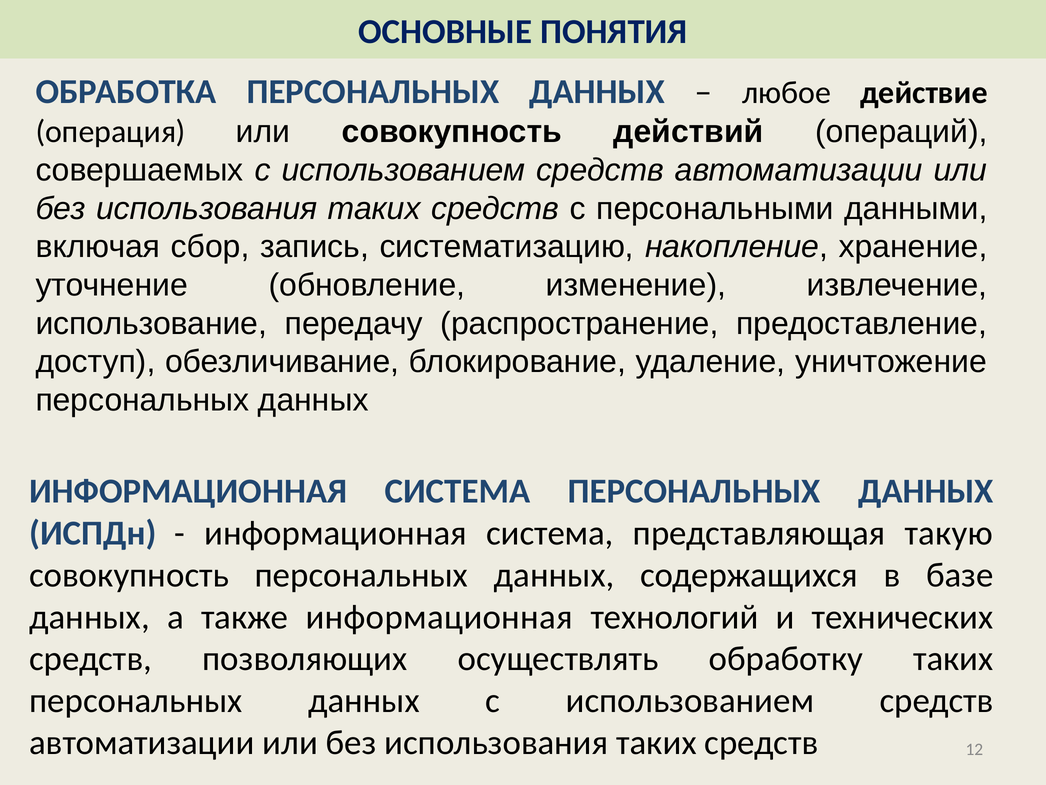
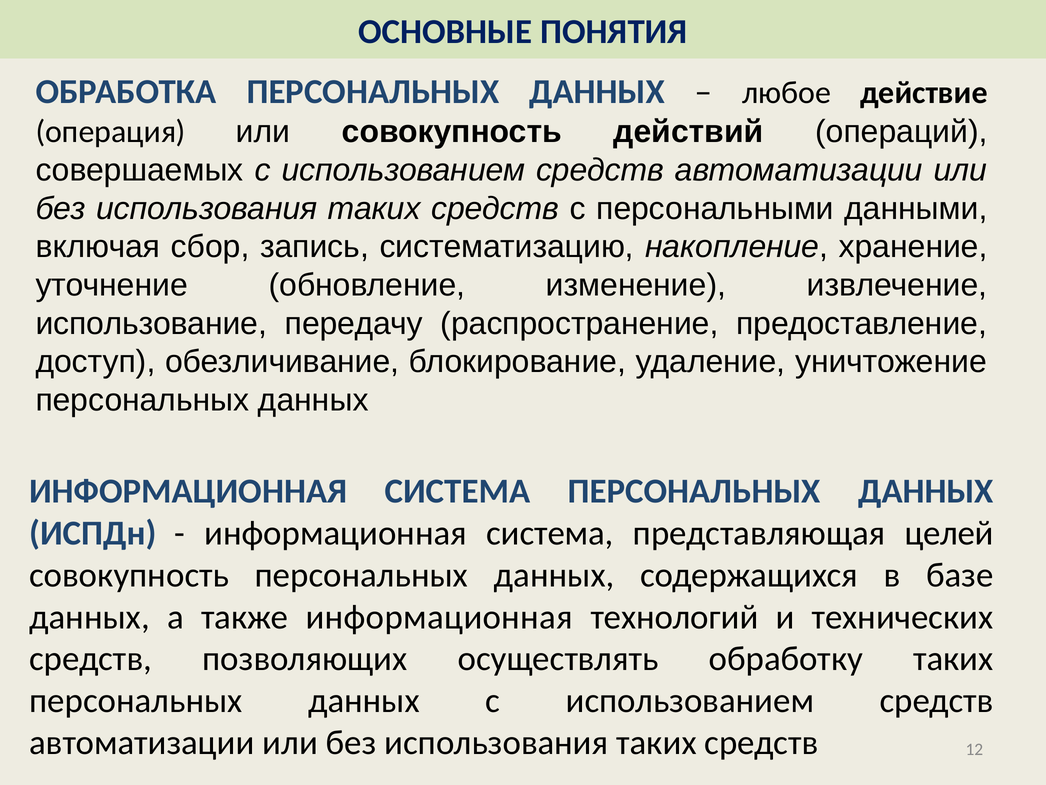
такую: такую -> целей (949, 533)
